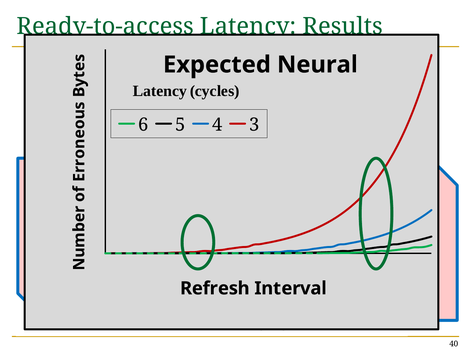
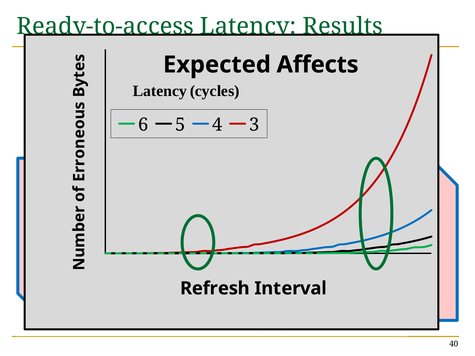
Neural: Neural -> Affects (318, 65)
